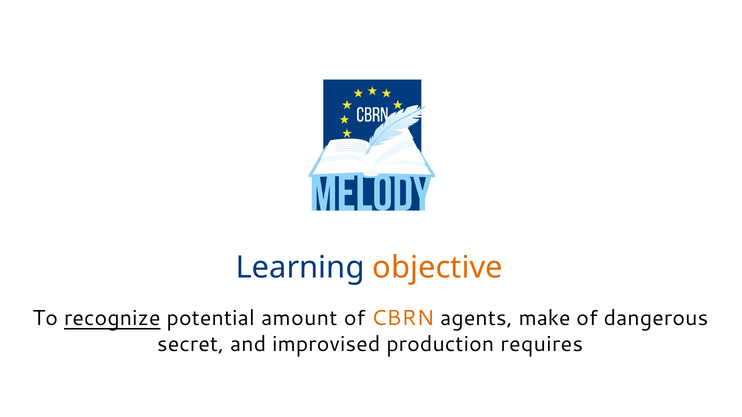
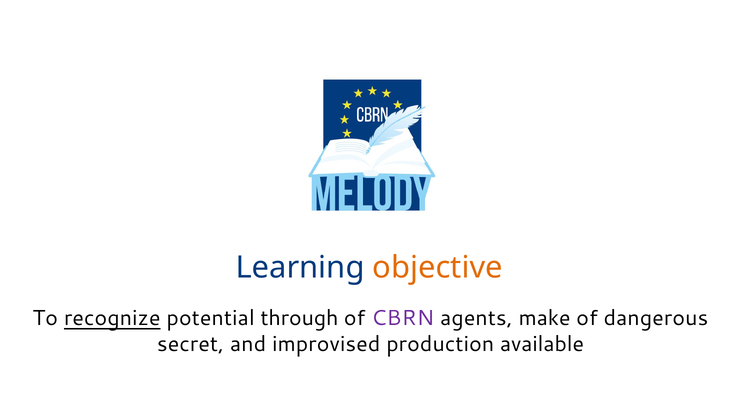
amount: amount -> through (299, 318)
CBRN colour: orange -> purple (403, 318)
requires: requires -> available (542, 344)
